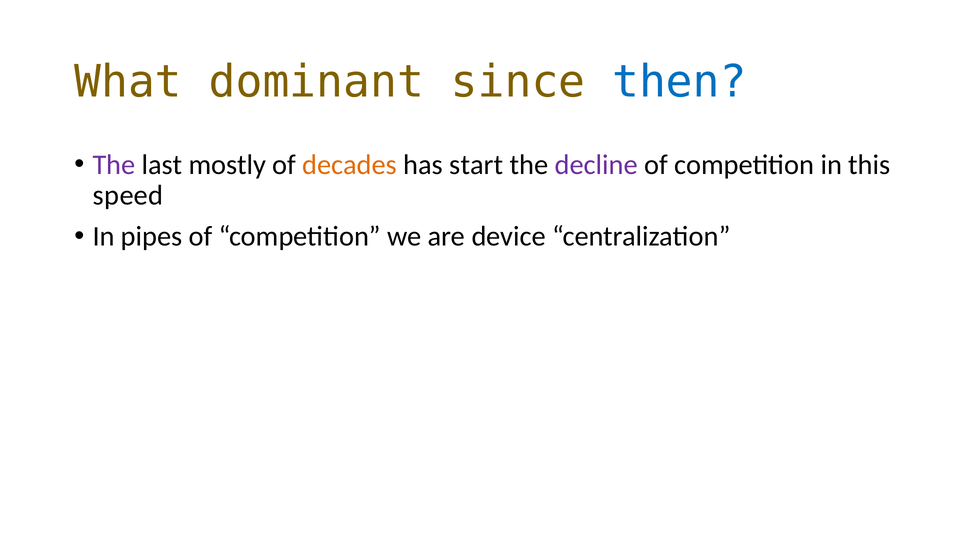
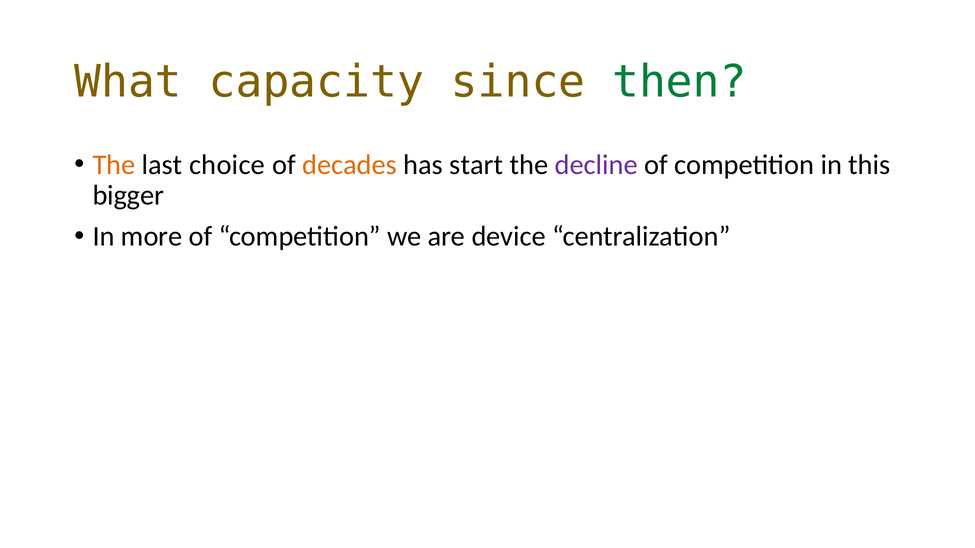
dominant: dominant -> capacity (316, 82)
then colour: blue -> green (679, 82)
The colour: purple -> orange (114, 165)
mostly: mostly -> choice (227, 165)
speed: speed -> bigger (128, 196)
pipes: pipes -> more (152, 236)
